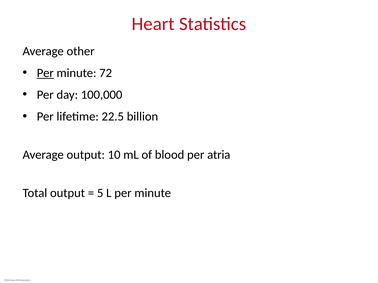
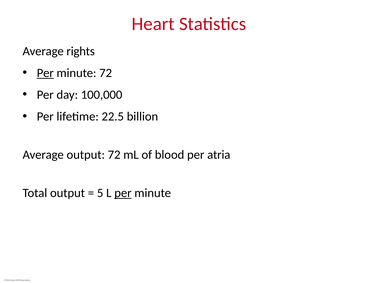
other: other -> rights (81, 51)
output 10: 10 -> 72 (114, 155)
per underline: none -> present (123, 193)
